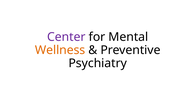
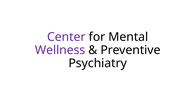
Wellness colour: orange -> purple (60, 50)
